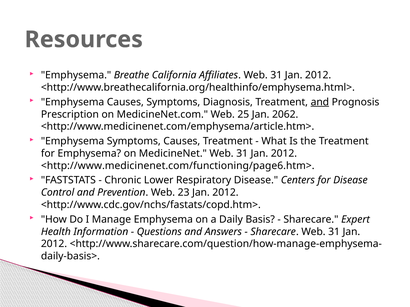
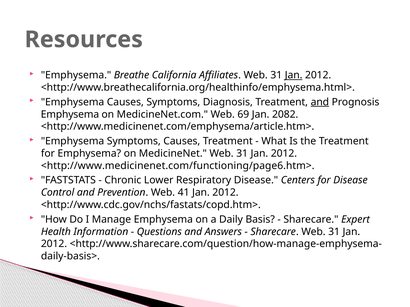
Jan underline: none -> present (294, 75)
Prescription: Prescription -> Emphysema (70, 114)
25: 25 -> 69 (243, 114)
2062: 2062 -> 2082 (285, 114)
23: 23 -> 41 (184, 193)
